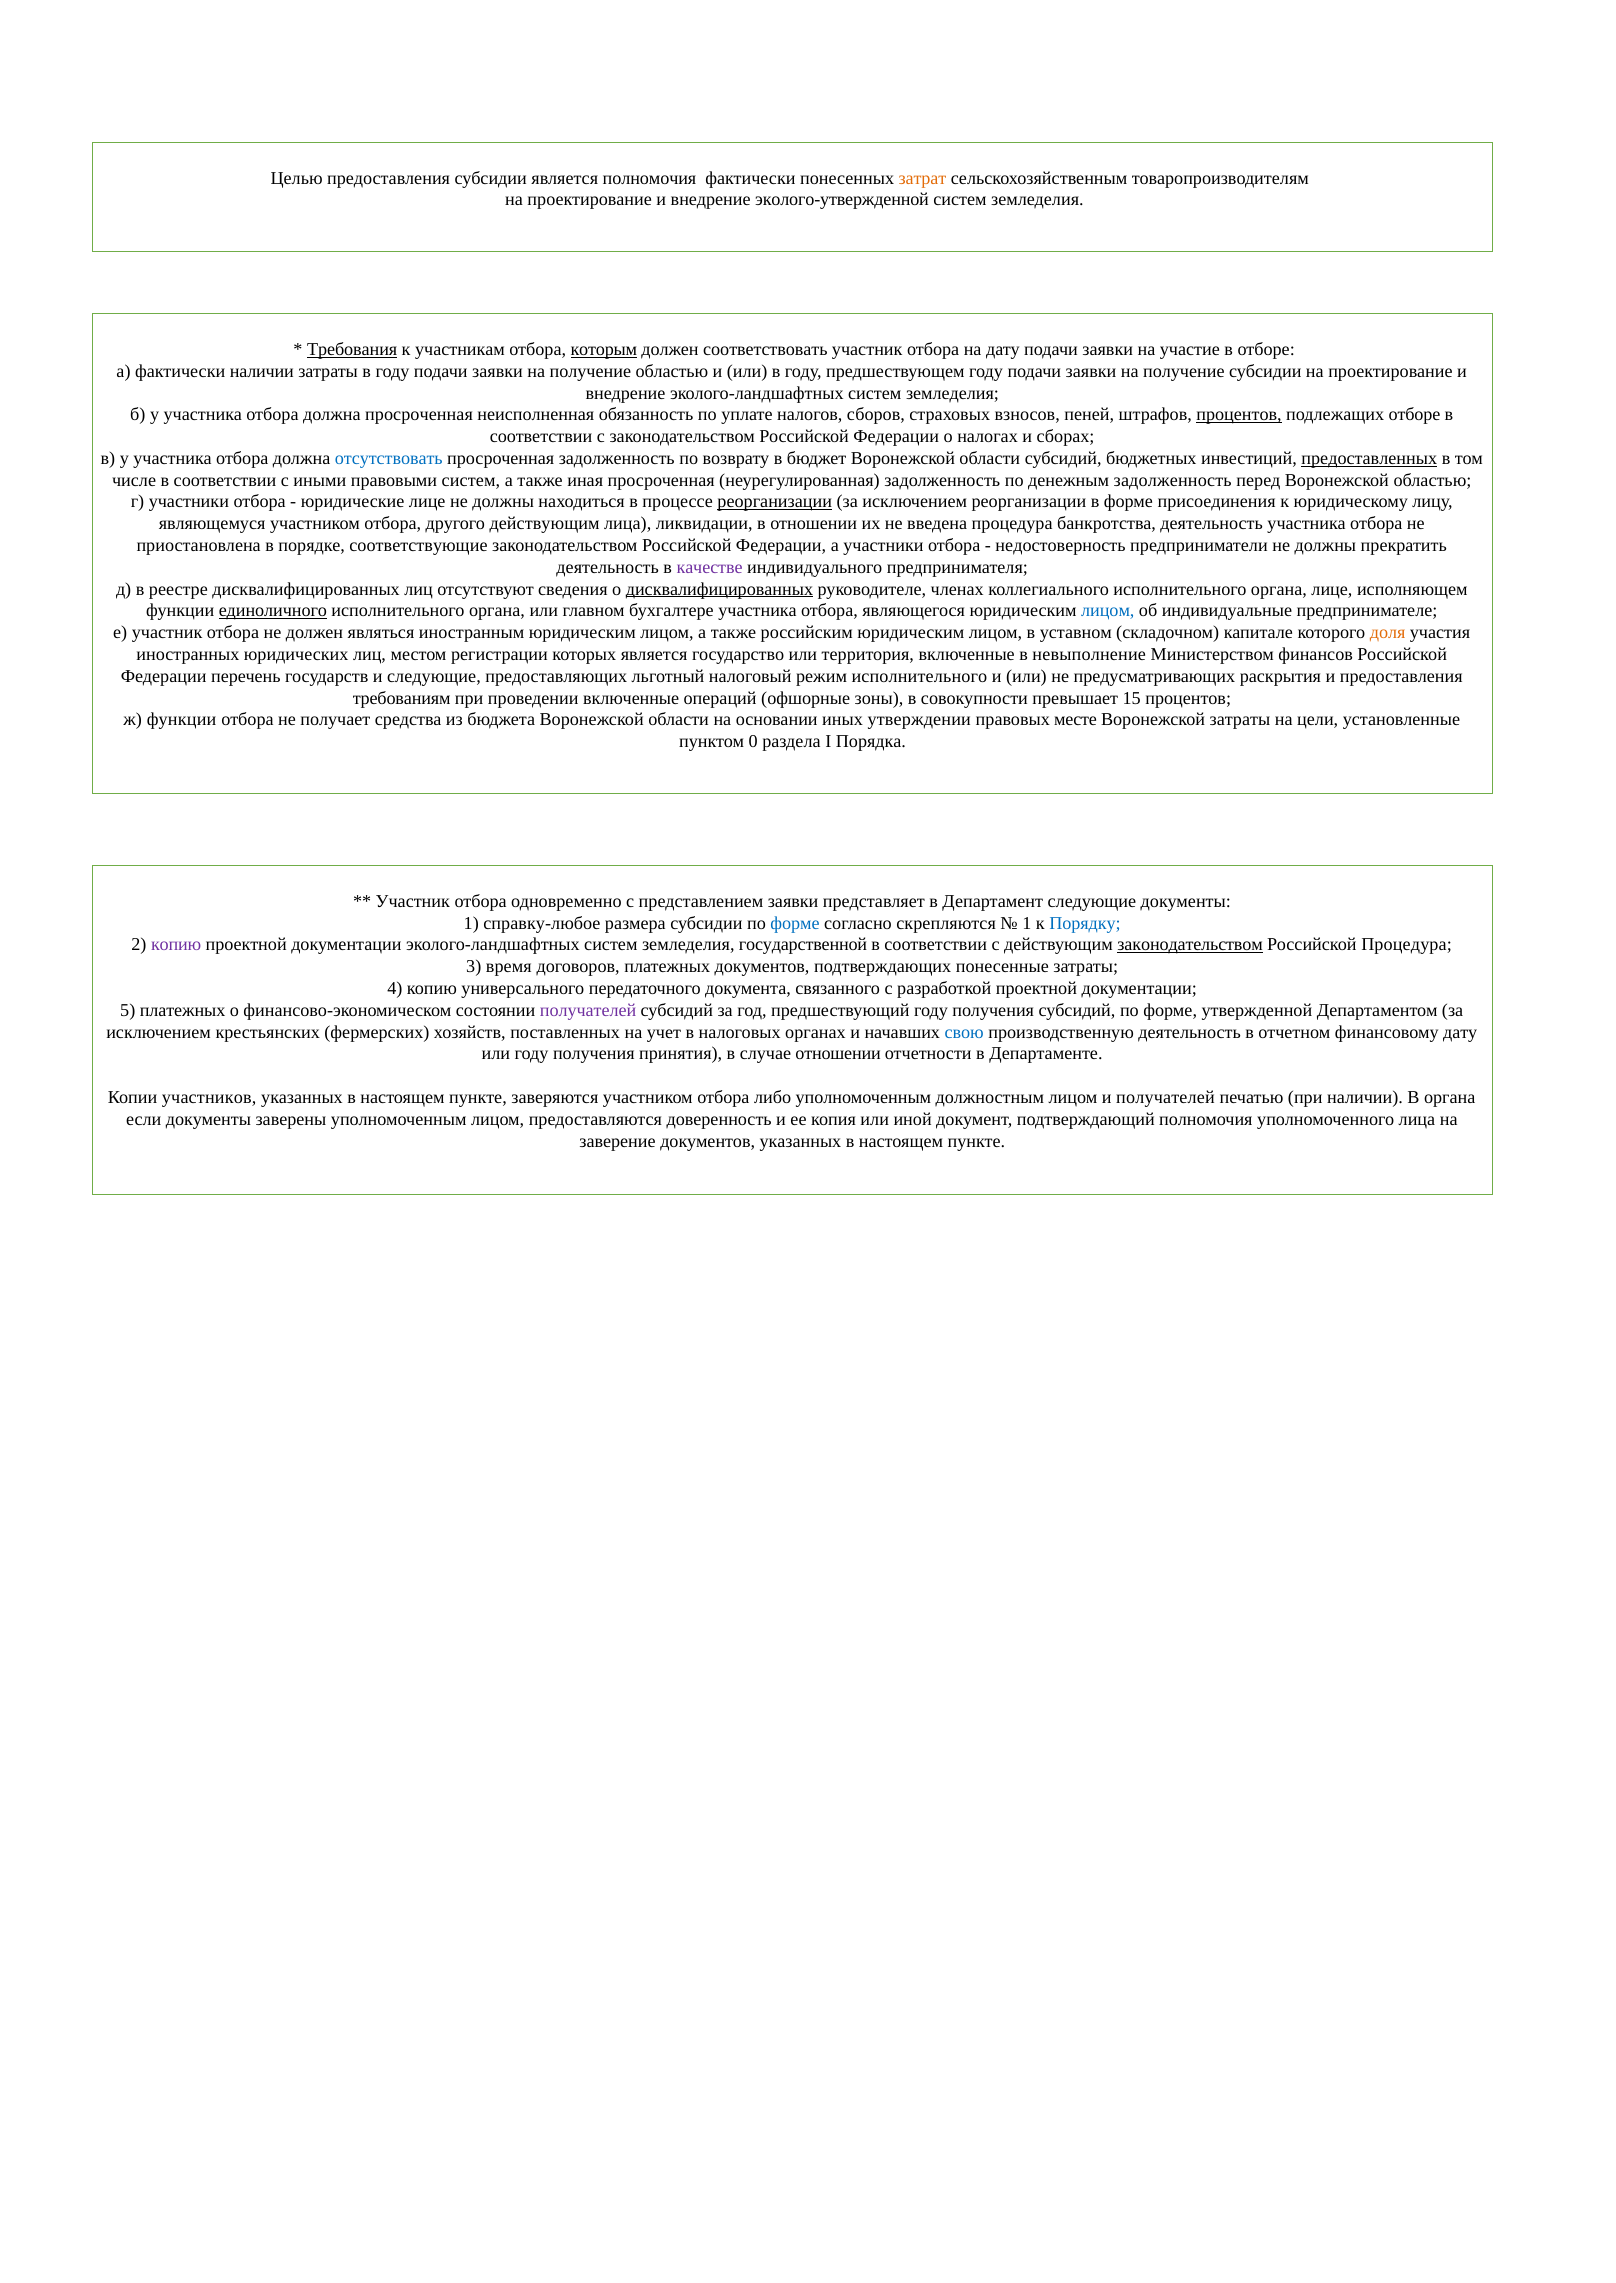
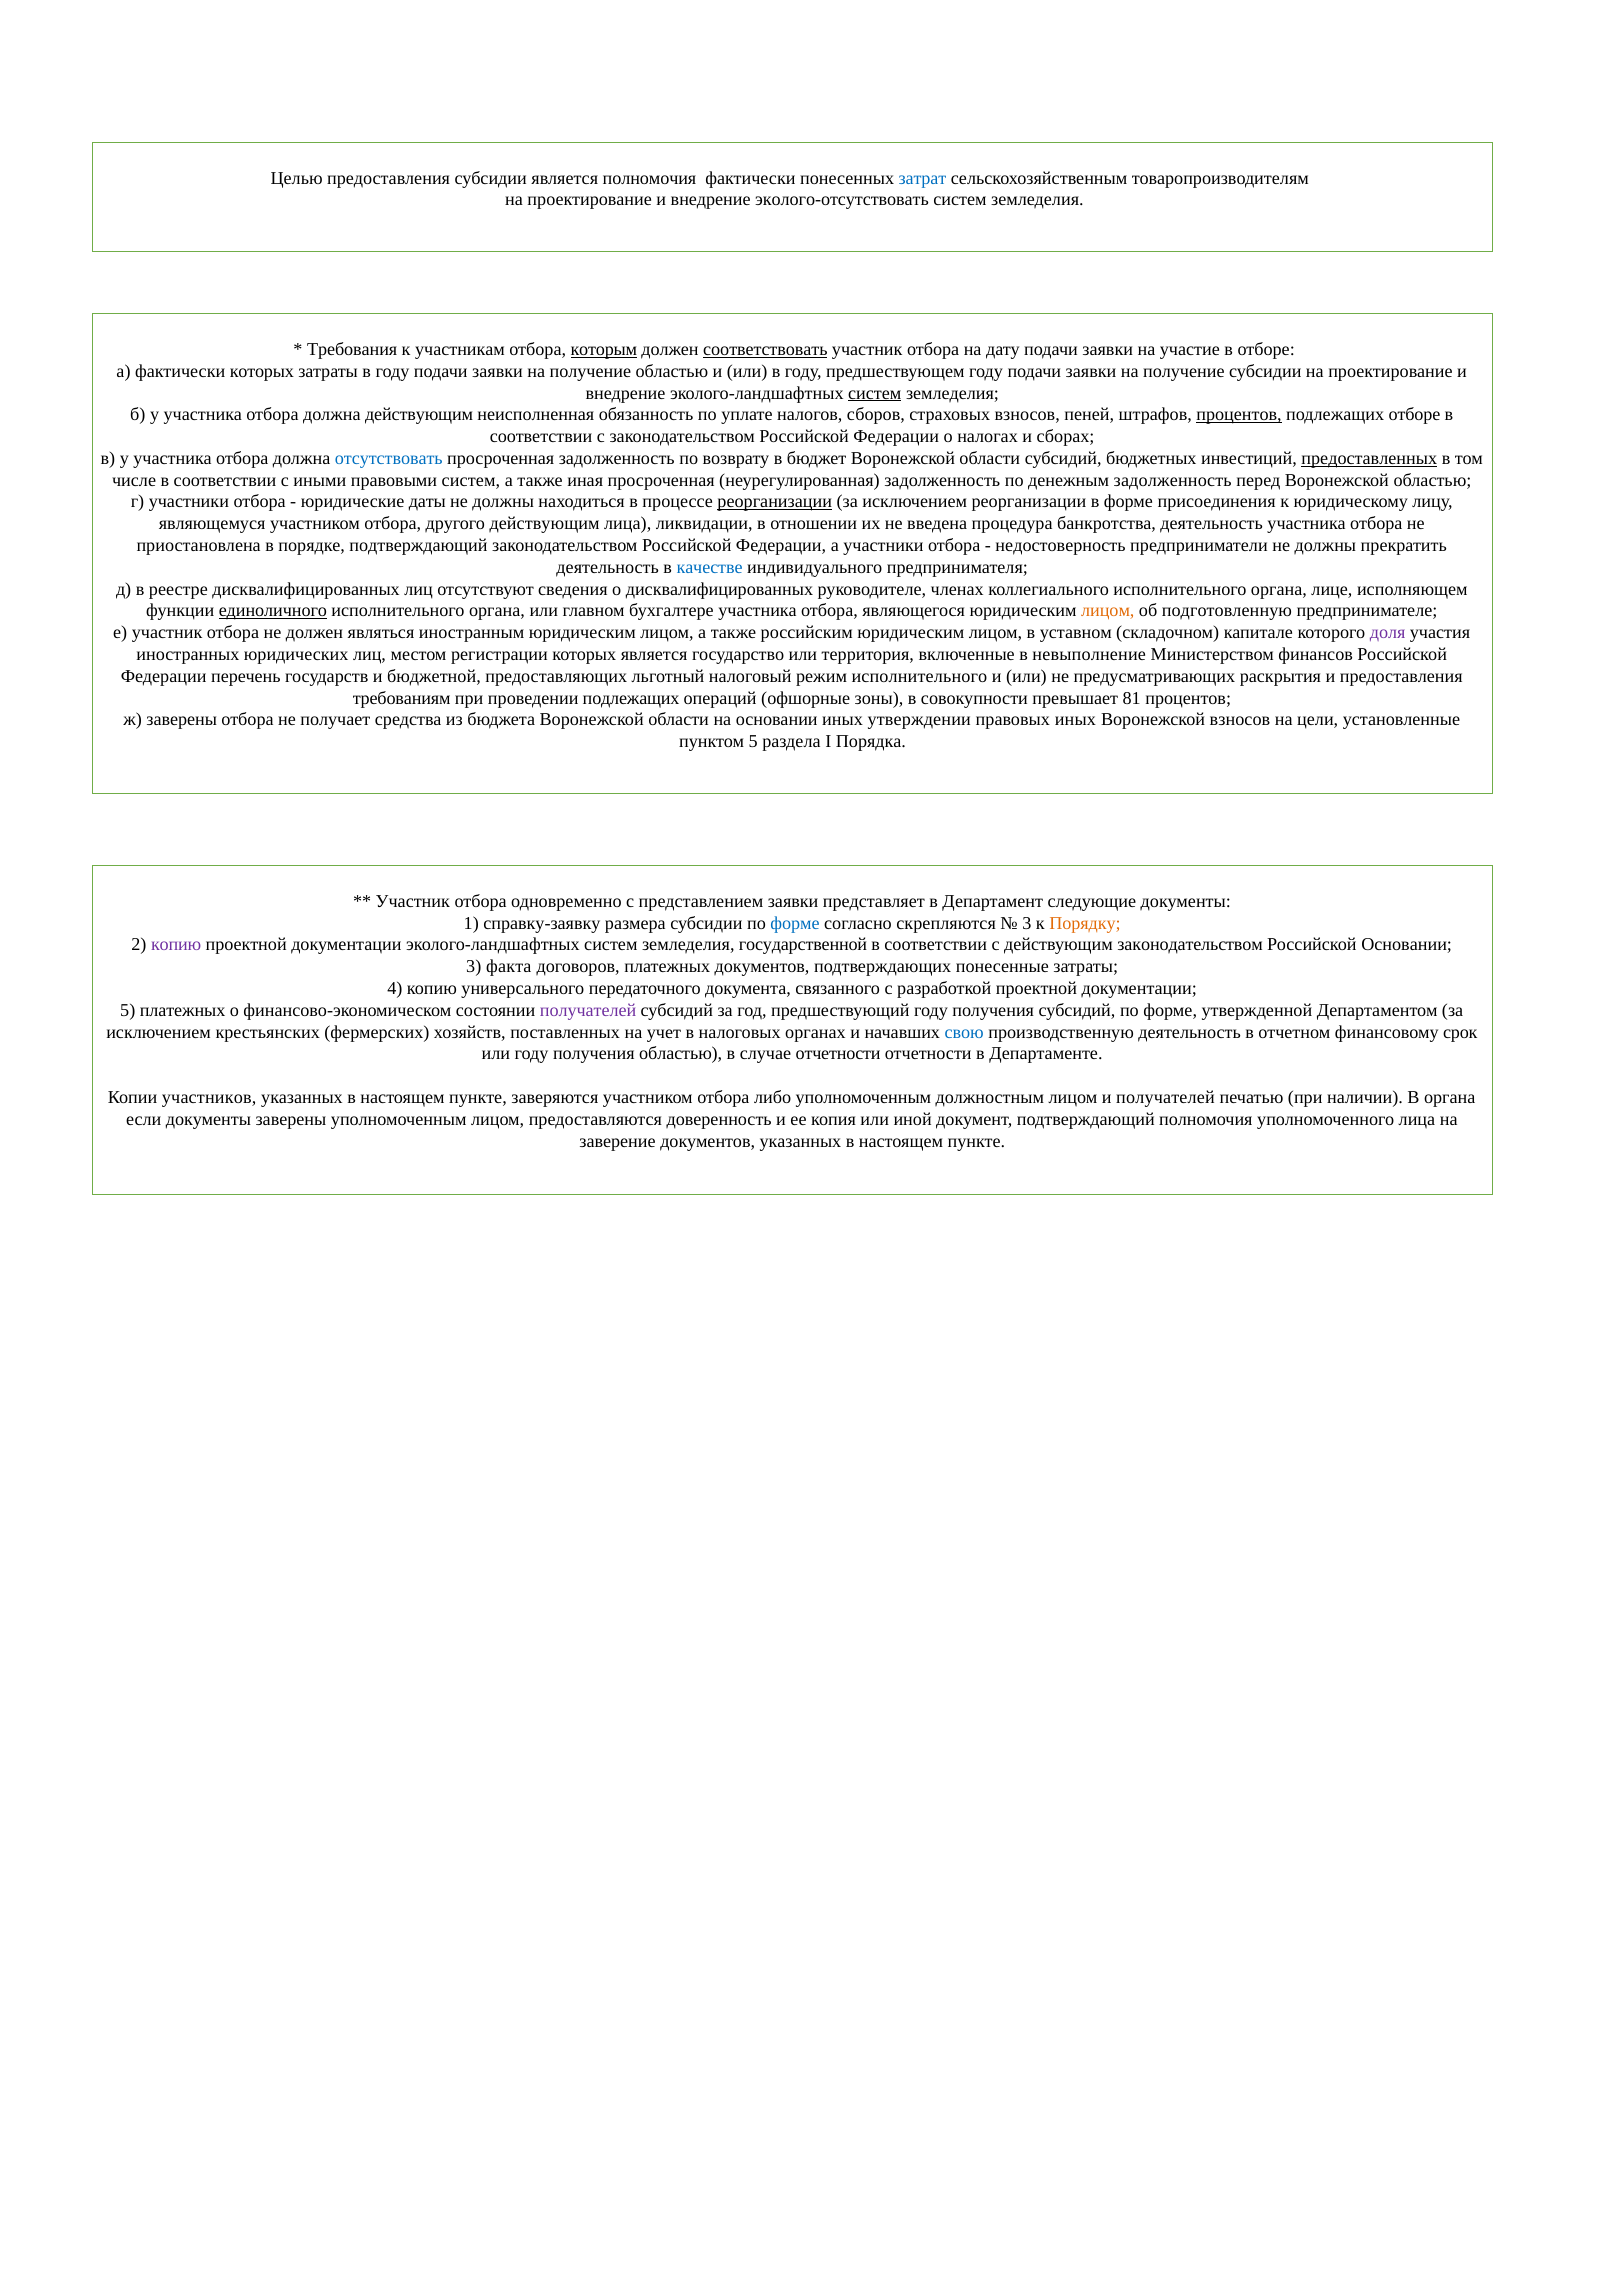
затрат colour: orange -> blue (922, 178)
эколого-утвержденной: эколого-утвержденной -> эколого-отсутствовать (842, 200)
Требования underline: present -> none (352, 350)
соответствовать underline: none -> present (765, 350)
фактически наличии: наличии -> которых (262, 371)
систем underline: none -> present (875, 393)
должна просроченная: просроченная -> действующим (419, 415)
юридические лице: лице -> даты (427, 502)
порядке соответствующие: соответствующие -> подтверждающий (419, 546)
качестве colour: purple -> blue (710, 567)
дисквалифицированных underline: present -> none (719, 589)
лицом colour: blue -> orange (1108, 611)
индивидуальные: индивидуальные -> подготовленную (1227, 611)
доля colour: orange -> purple (1388, 633)
и следующие: следующие -> бюджетной (434, 676)
проведении включенные: включенные -> подлежащих (631, 698)
15: 15 -> 81 (1132, 698)
ж функции: функции -> заверены (182, 720)
правовых месте: месте -> иных (1075, 720)
Воронежской затраты: затраты -> взносов (1240, 720)
пунктом 0: 0 -> 5 (753, 742)
справку-любое: справку-любое -> справку-заявку (542, 923)
1: 1 -> 3 (1027, 923)
Порядку colour: blue -> orange (1085, 923)
законодательством underline: present -> none (1190, 945)
Российской Процедура: Процедура -> Основании (1407, 945)
время: время -> факта (509, 967)
финансовому дату: дату -> срок (1460, 1032)
получения принятия: принятия -> областью (681, 1054)
случае отношении: отношении -> отчетности (838, 1054)
